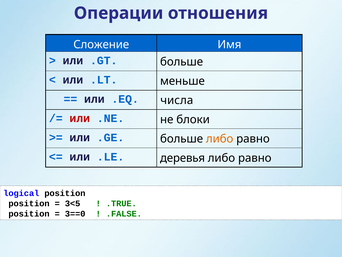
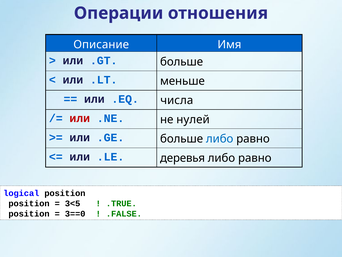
Сложение: Сложение -> Описание (101, 45)
блоки: блоки -> нулей (193, 119)
либо colour: orange -> blue (220, 139)
